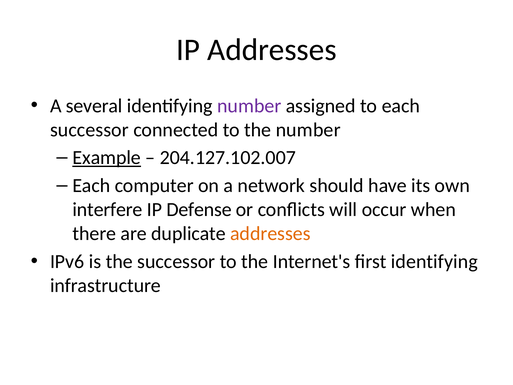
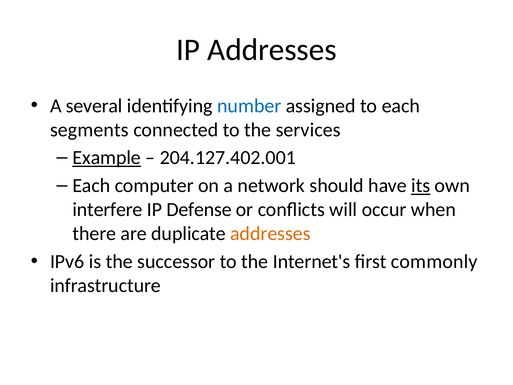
number colour: purple -> blue (249, 106)
successor: successor -> segments (89, 130)
the number: number -> services (308, 130)
204.127.102.007: 204.127.102.007 -> 204.127.402.001 (228, 158)
its underline: none -> present (421, 186)
first identifying: identifying -> commonly (434, 261)
